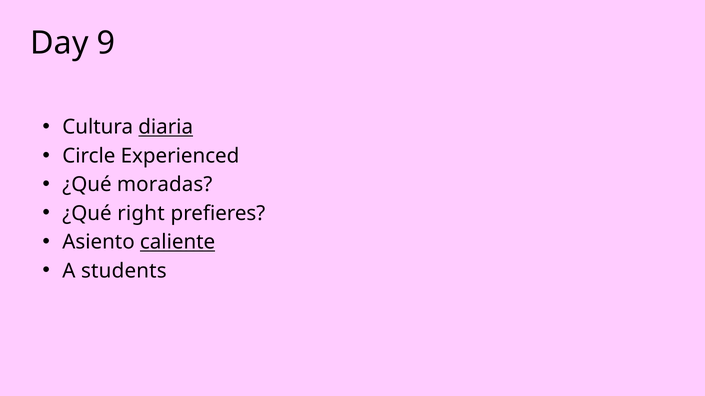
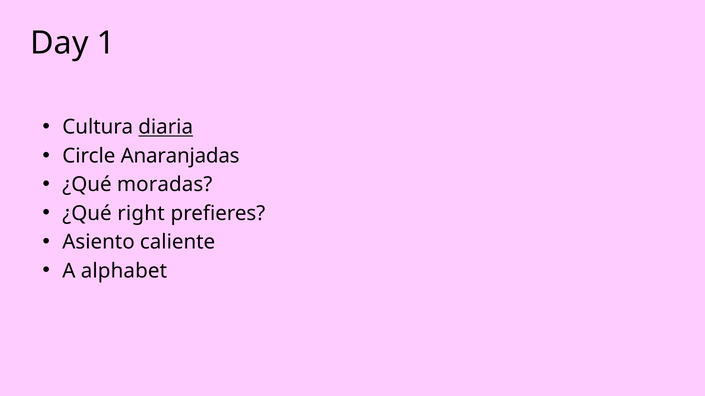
9: 9 -> 1 (106, 43)
Experienced: Experienced -> Anaranjadas (180, 156)
caliente underline: present -> none (178, 242)
students: students -> alphabet (124, 271)
